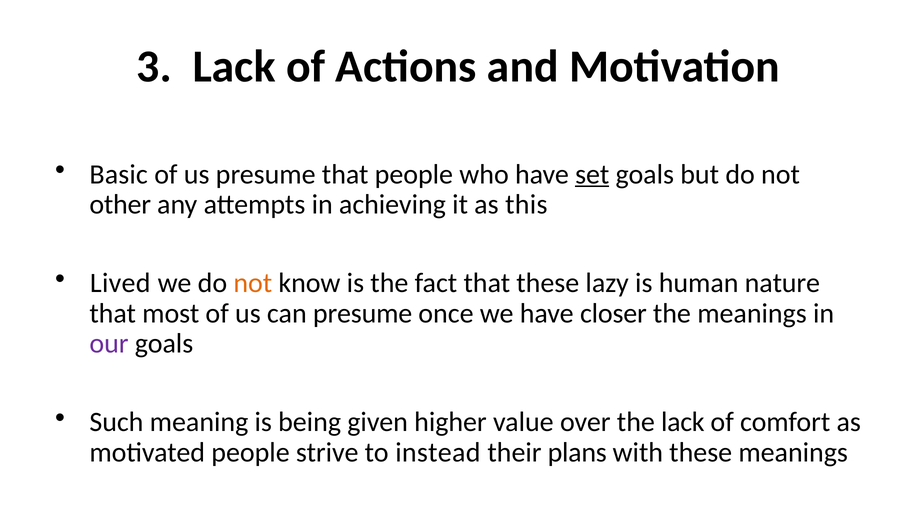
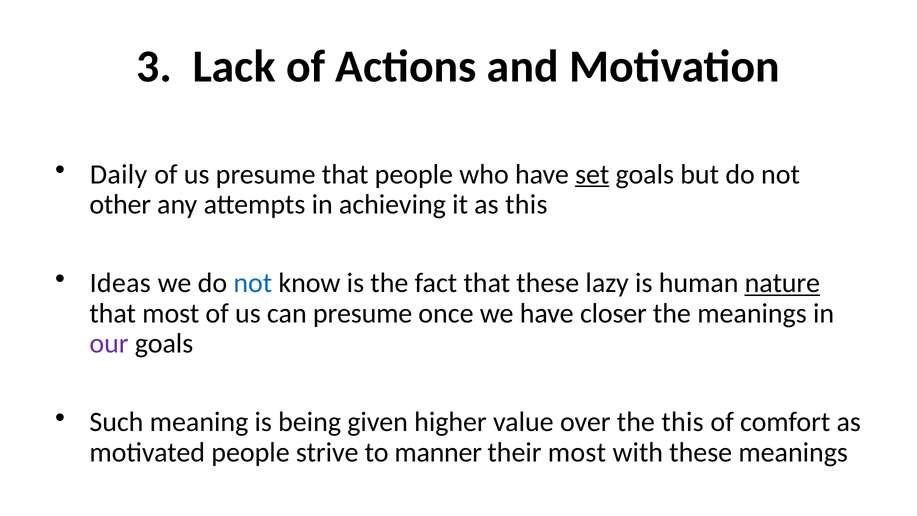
Basic: Basic -> Daily (119, 174)
Lived: Lived -> Ideas (120, 283)
not colour: orange -> blue (253, 283)
nature underline: none -> present (782, 283)
the lack: lack -> this (683, 422)
instead: instead -> manner (438, 452)
their plans: plans -> most (577, 452)
